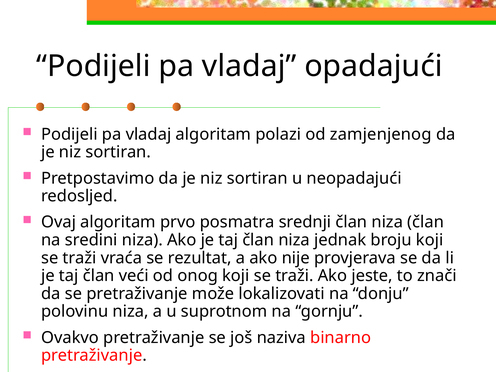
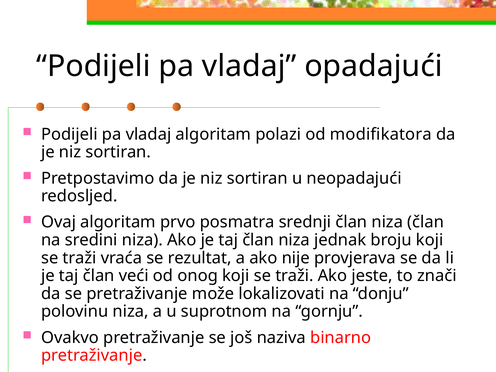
zamjenjenog: zamjenjenog -> modifikatora (381, 134)
